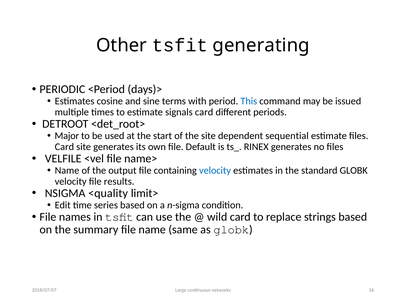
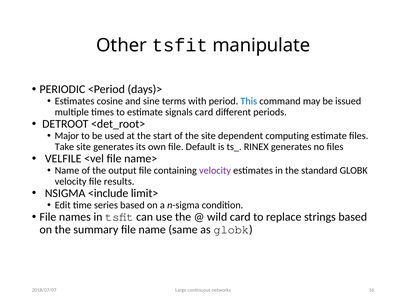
generating: generating -> manipulate (261, 46)
sequential: sequential -> computing (287, 136)
Card: Card -> Take (64, 147)
velocity colour: blue -> purple (215, 171)
<quality: <quality -> <include (108, 194)
